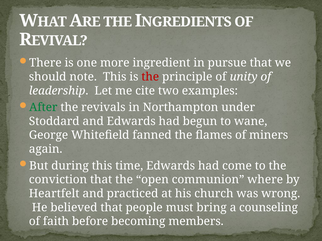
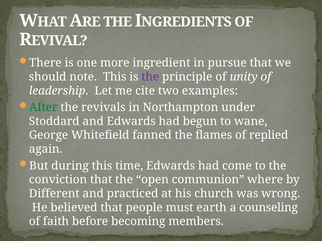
the colour: red -> purple (150, 77)
miners: miners -> replied (269, 135)
Heartfelt: Heartfelt -> Different (54, 194)
bring: bring -> earth (212, 208)
